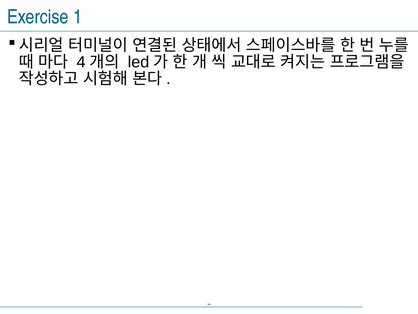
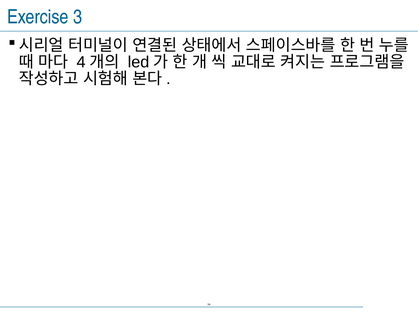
1: 1 -> 3 (78, 17)
